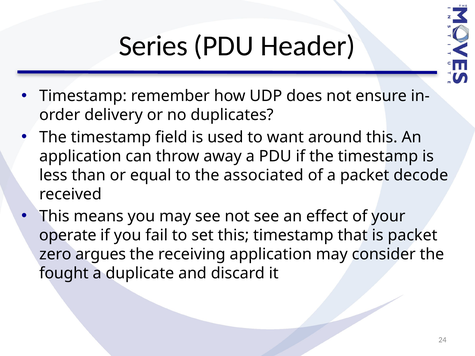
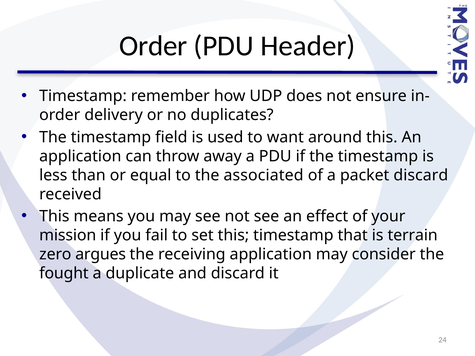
Series: Series -> Order (153, 46)
packet decode: decode -> discard (421, 175)
operate: operate -> mission (68, 235)
is packet: packet -> terrain (413, 235)
